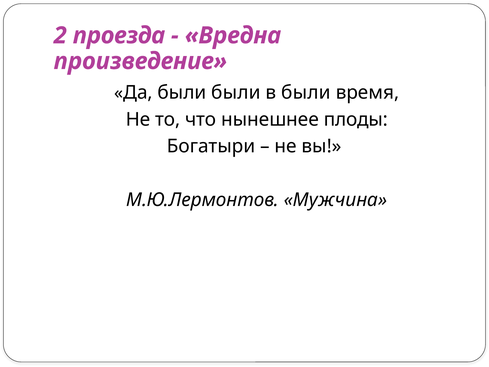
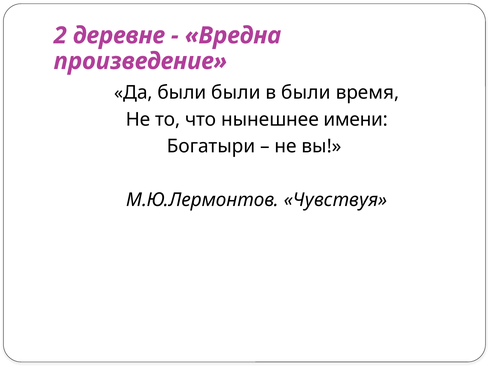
проезда: проезда -> деревне (119, 35)
плоды: плоды -> имени (356, 119)
Мужчина: Мужчина -> Чувствуя (335, 200)
